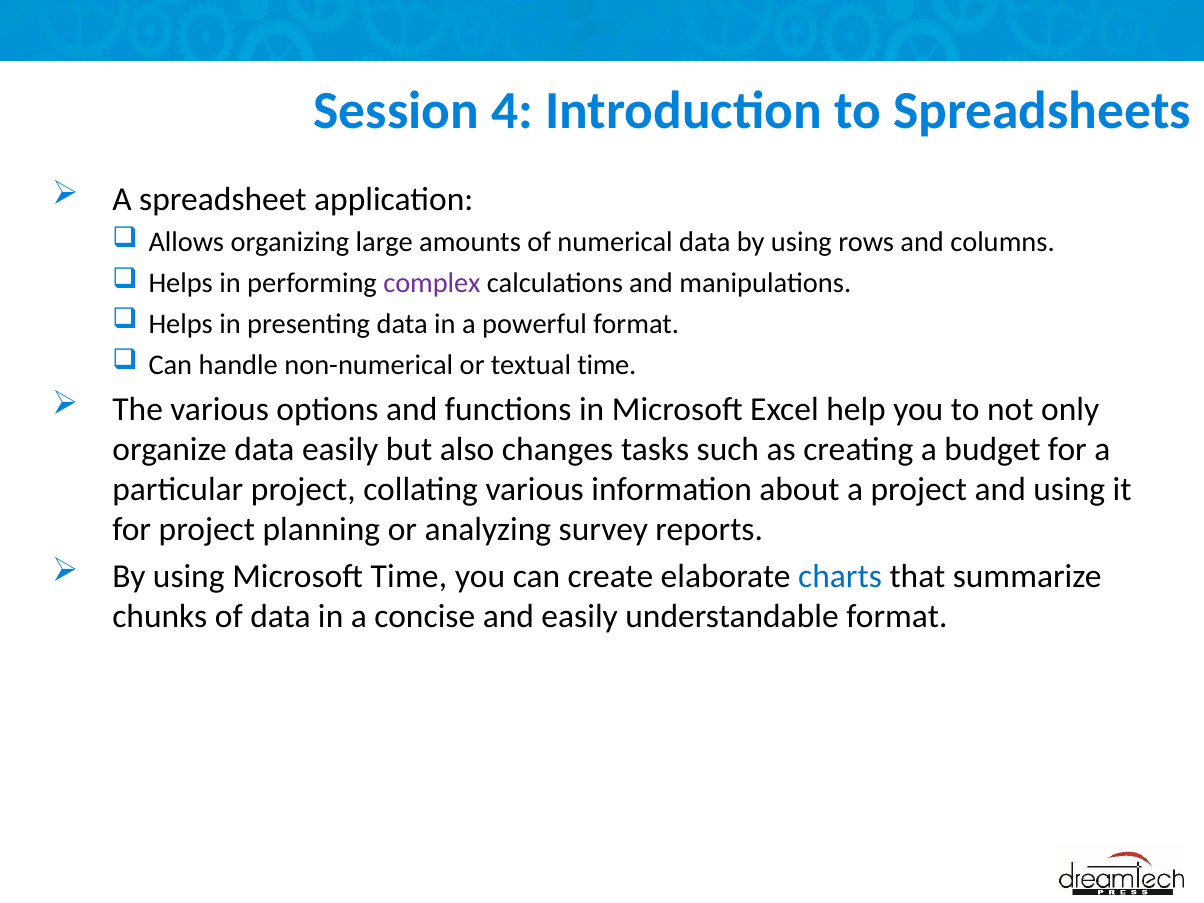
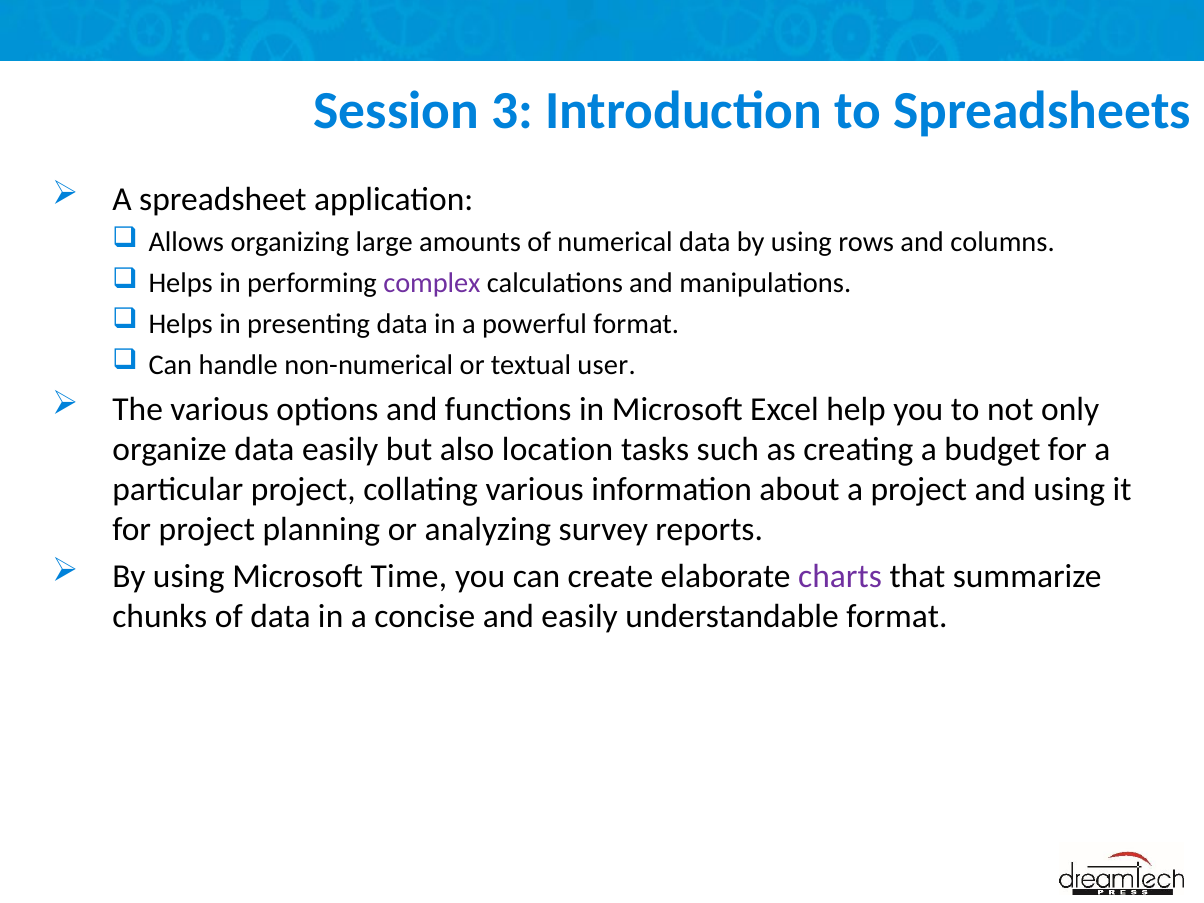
4: 4 -> 3 (512, 110)
textual time: time -> user (607, 365)
changes: changes -> location (557, 449)
charts colour: blue -> purple (840, 576)
